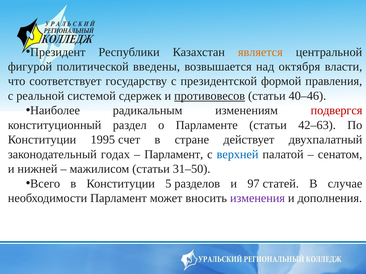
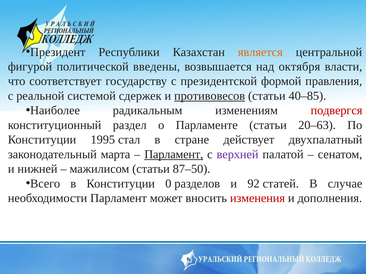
40–46: 40–46 -> 40–85 (307, 96)
42–63: 42–63 -> 20–63 (317, 125)
счет: счет -> стал (129, 140)
годах: годах -> марта (116, 155)
Парламент underline: none -> present (174, 155)
верхней colour: blue -> purple (238, 155)
31–50: 31–50 -> 87–50 (192, 169)
5: 5 -> 0 (168, 184)
97: 97 -> 92 (253, 184)
изменения colour: purple -> red (257, 198)
